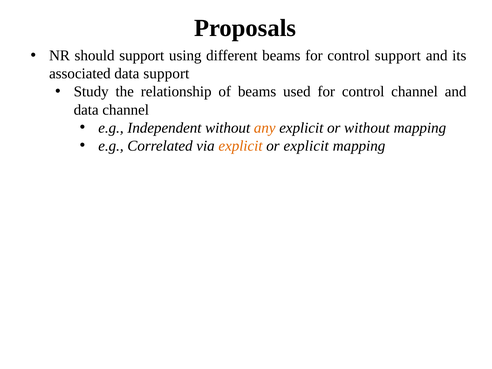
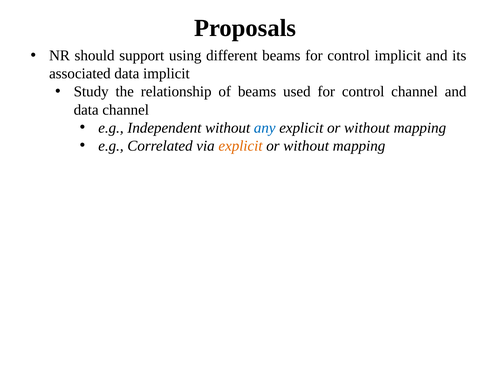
control support: support -> implicit (398, 56)
data support: support -> implicit (166, 74)
any colour: orange -> blue (265, 128)
explicit: explicit -> without (306, 146)
